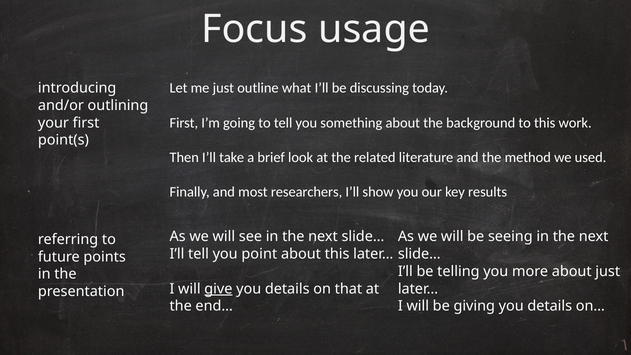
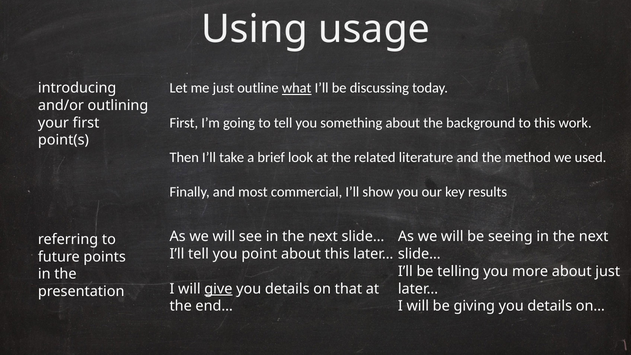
Focus: Focus -> Using (254, 29)
what underline: none -> present (297, 88)
researchers: researchers -> commercial (307, 192)
